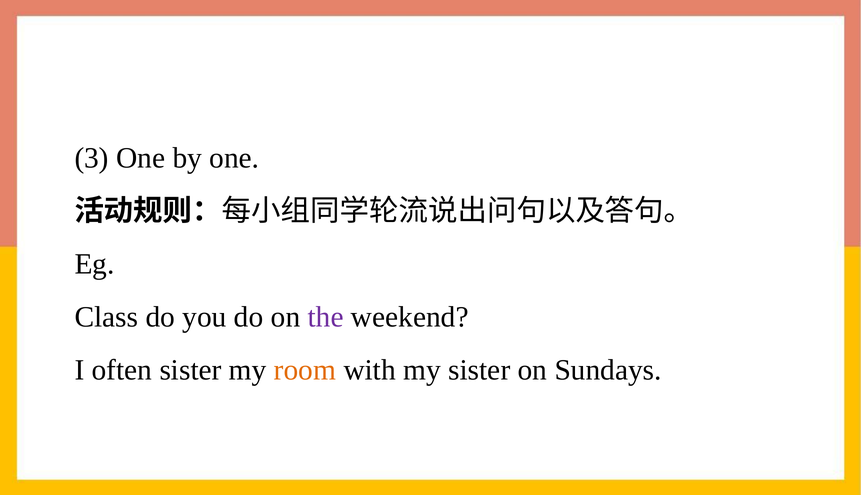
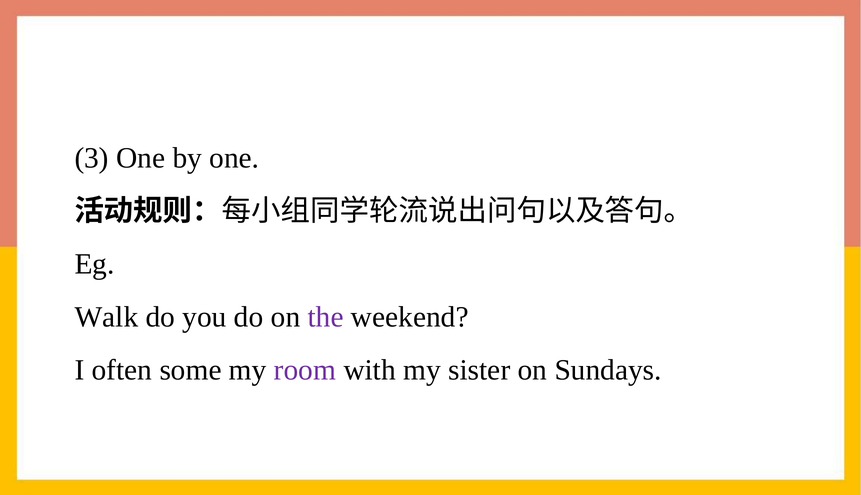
Class: Class -> Walk (106, 317)
often sister: sister -> some (191, 371)
room colour: orange -> purple (305, 371)
